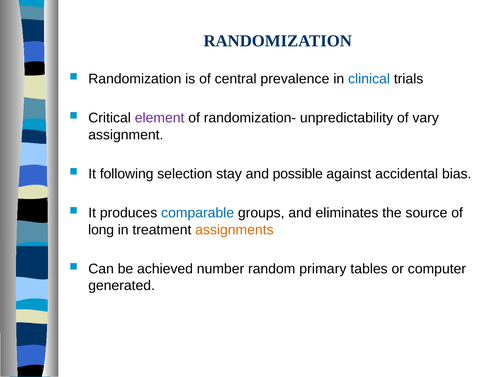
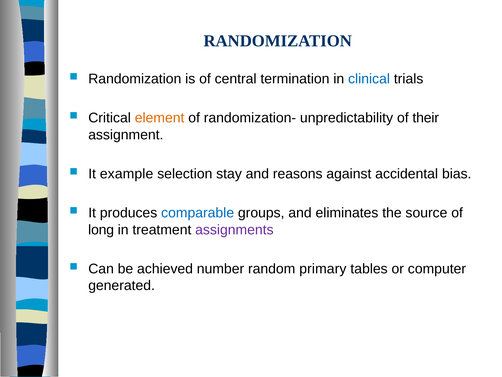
prevalence: prevalence -> termination (295, 79)
element colour: purple -> orange (160, 118)
vary: vary -> their (426, 118)
following: following -> example (127, 174)
possible: possible -> reasons (298, 174)
assignments colour: orange -> purple (234, 229)
